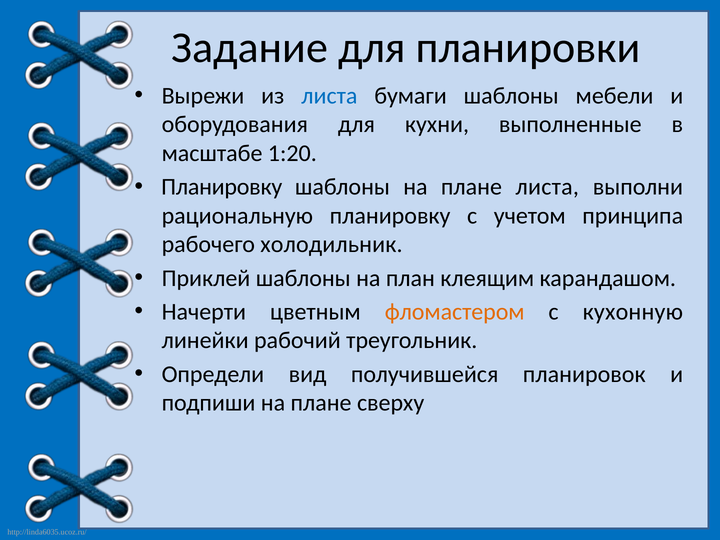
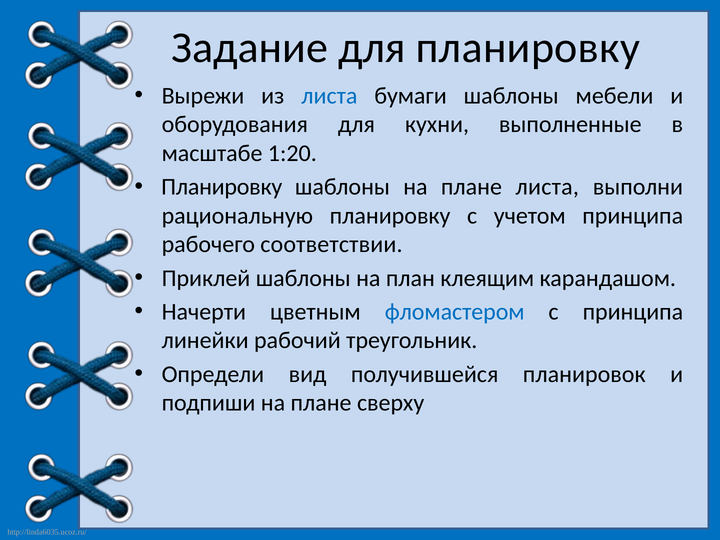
для планировки: планировки -> планировку (528, 48)
холодильник: холодильник -> соответствии (331, 245)
фломастером colour: orange -> blue (455, 312)
с кухонную: кухонную -> принципа (633, 312)
